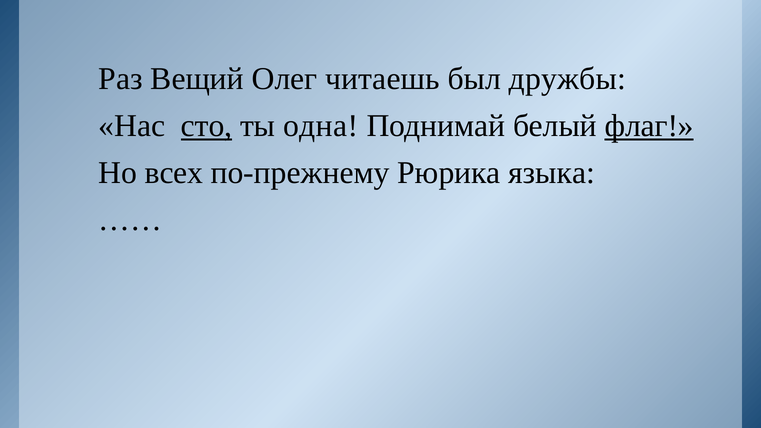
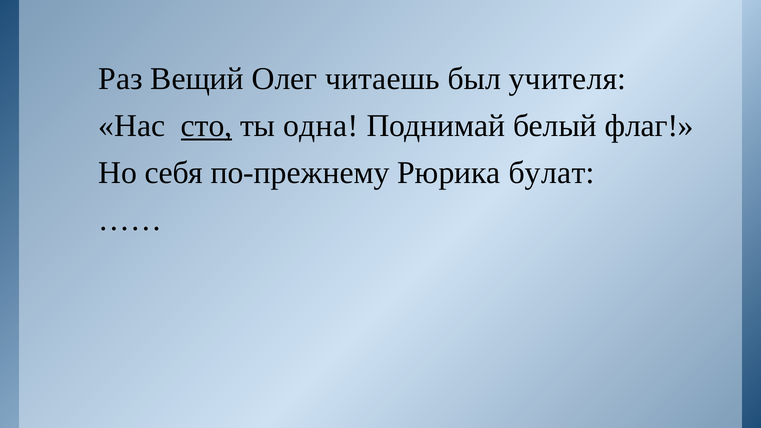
дружбы: дружбы -> учителя (568, 79)
флаг underline: present -> none (649, 126)
всех: всех -> себя (174, 173)
языка: языка -> булат (552, 173)
